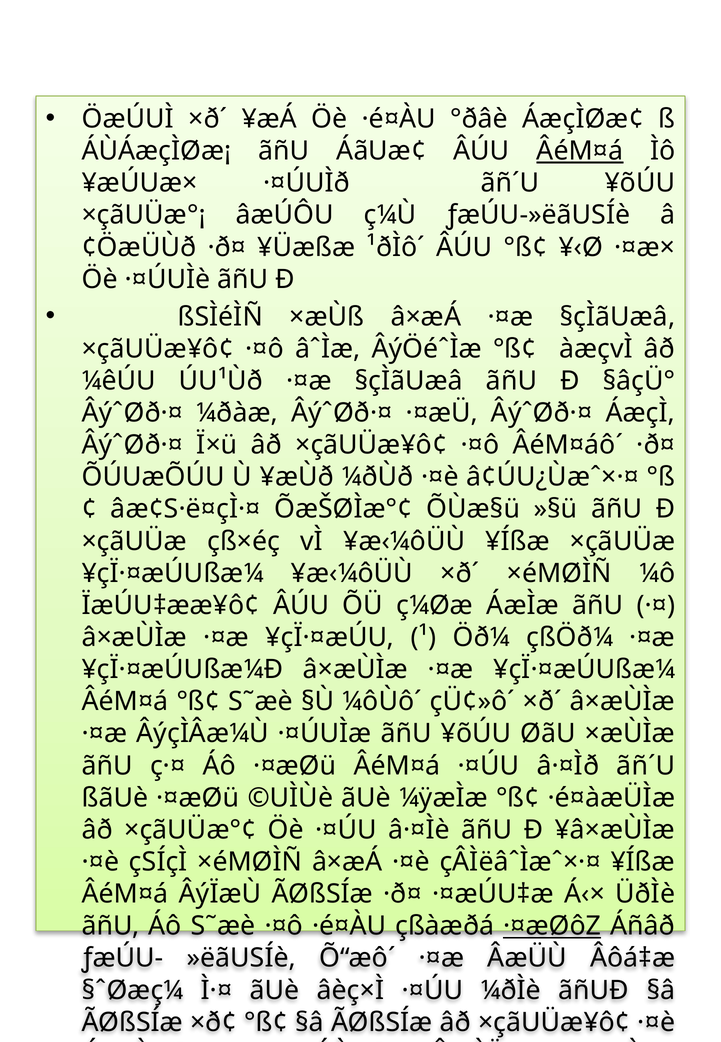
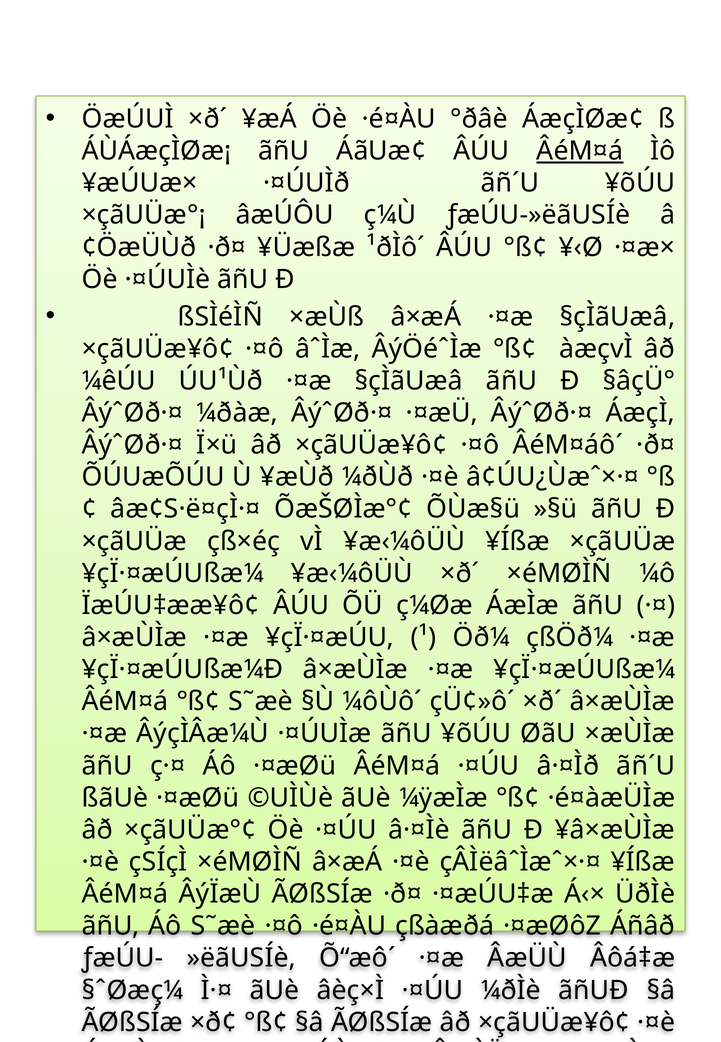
·¤æØôZ underline: present -> none (552, 926)
